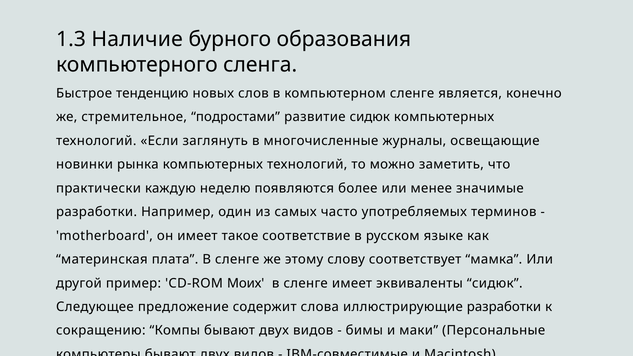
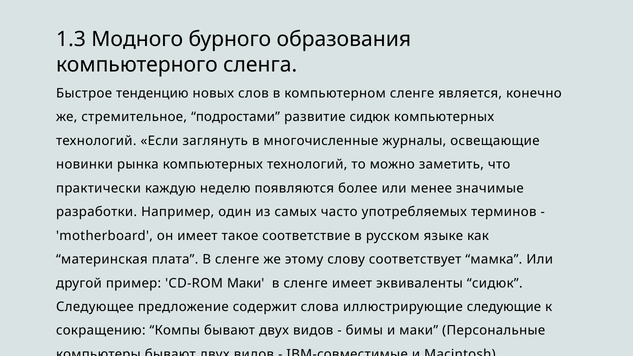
Наличие: Наличие -> Модного (137, 39)
CD-ROM Моих: Моих -> Маки (246, 283)
иллюстрирующие разработки: разработки -> следующие (504, 307)
